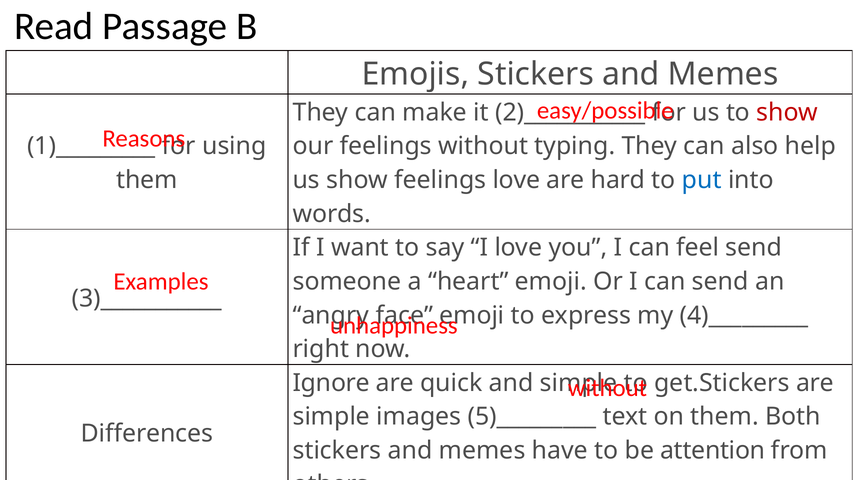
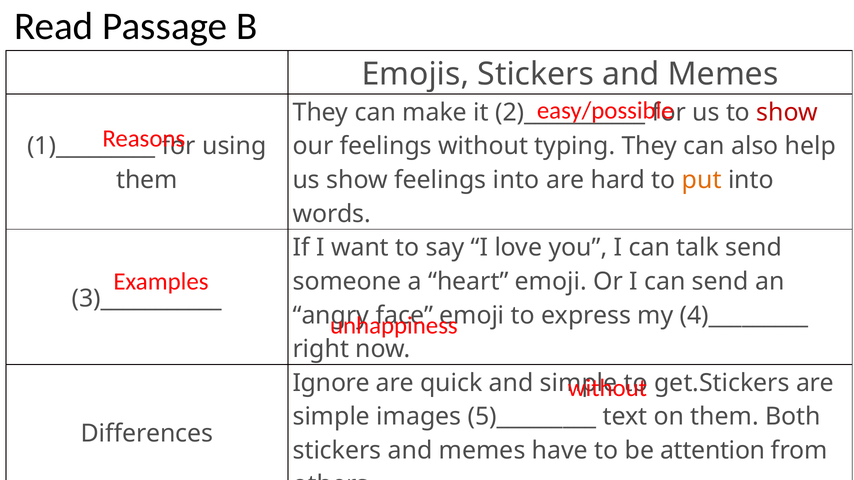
feelings love: love -> into (516, 180)
put colour: blue -> orange (702, 180)
feel: feel -> talk (698, 248)
